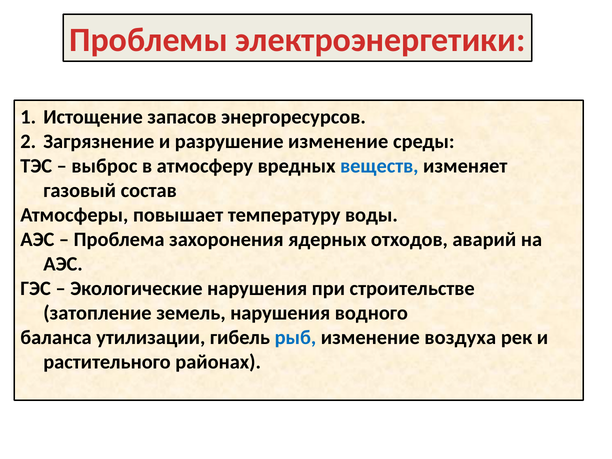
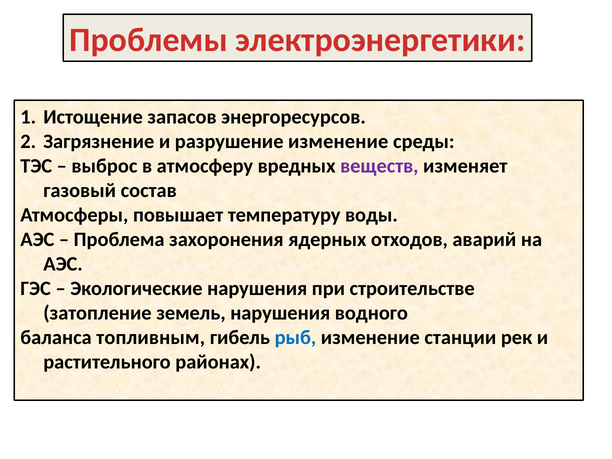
веществ colour: blue -> purple (379, 166)
утилизации: утилизации -> топливным (151, 337)
воздуха: воздуха -> станции (460, 337)
